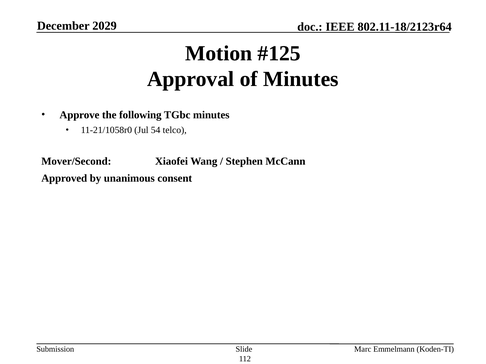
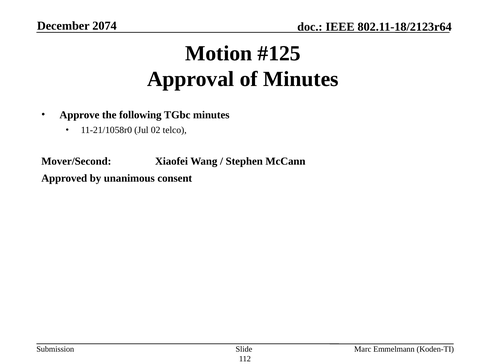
2029: 2029 -> 2074 (105, 26)
54: 54 -> 02 (156, 130)
